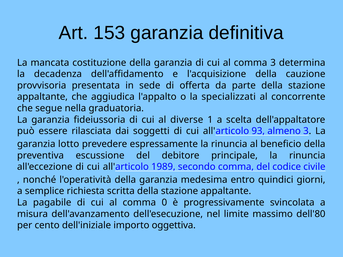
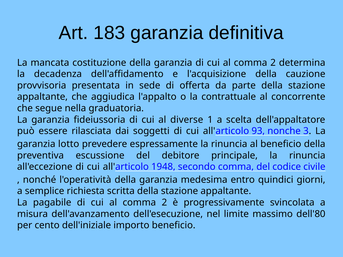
153: 153 -> 183 (109, 33)
3: 3 -> 2 (273, 63)
specializzati: specializzati -> contrattuale (229, 97)
almeno: almeno -> nonche (284, 131)
1989: 1989 -> 1948 (163, 167)
0: 0 -> 2 (164, 203)
importo oggettiva: oggettiva -> beneficio (174, 225)
